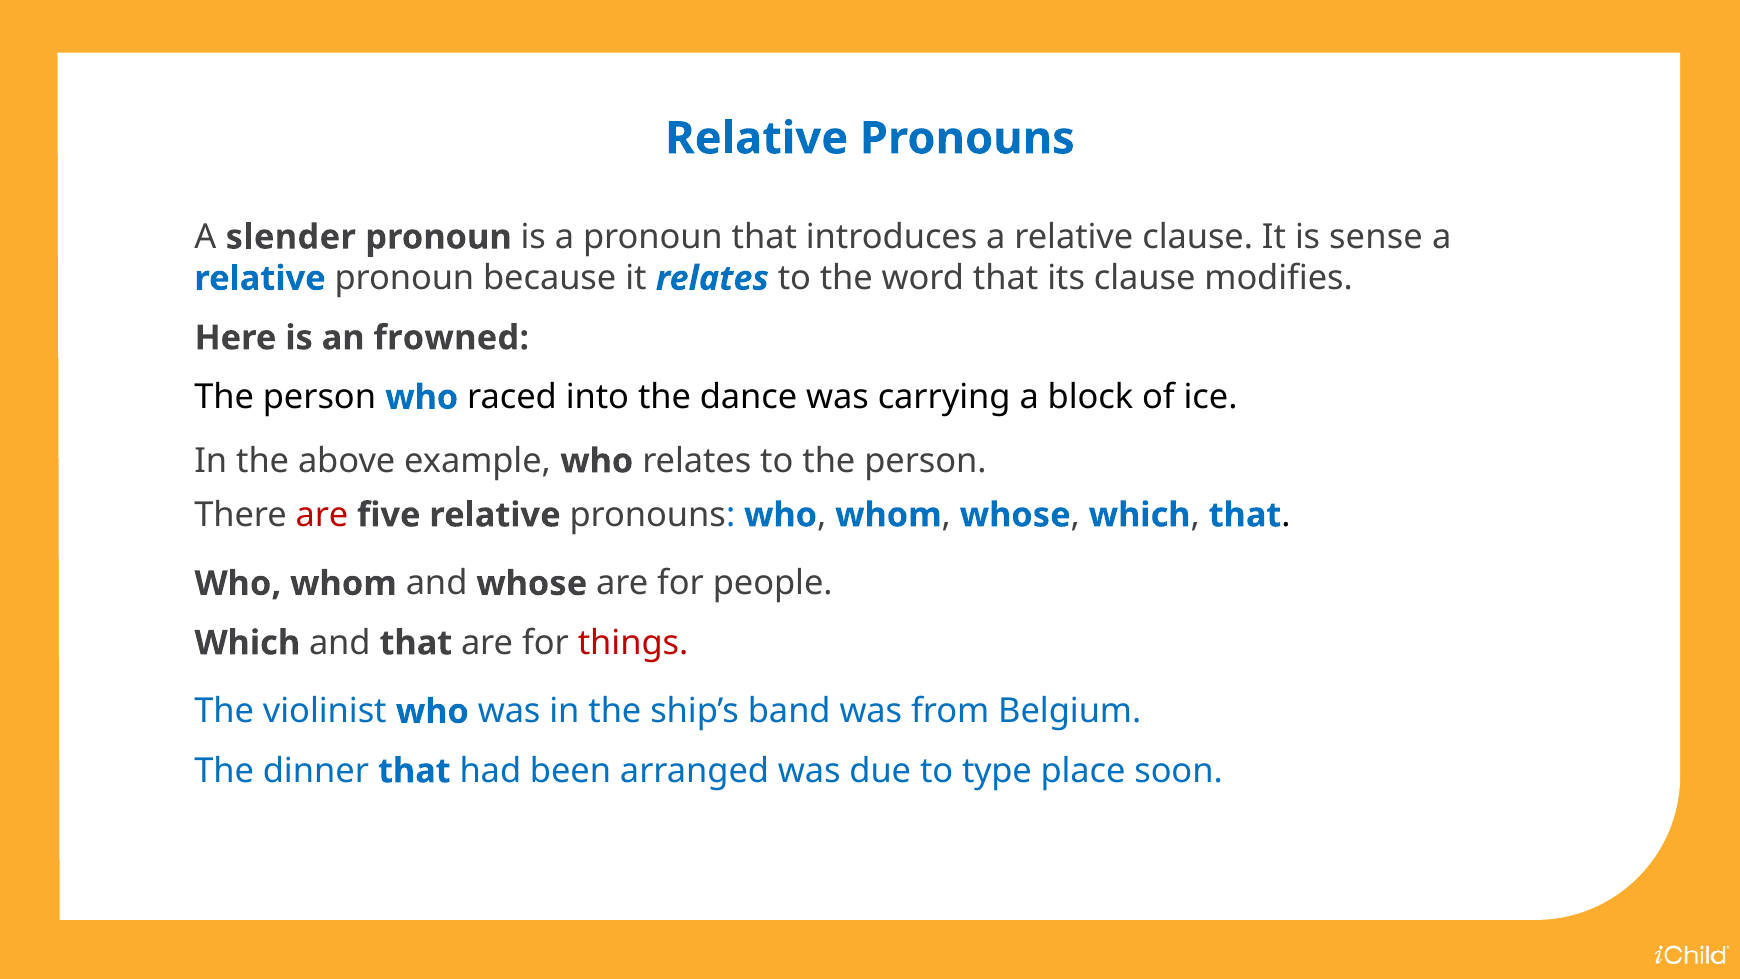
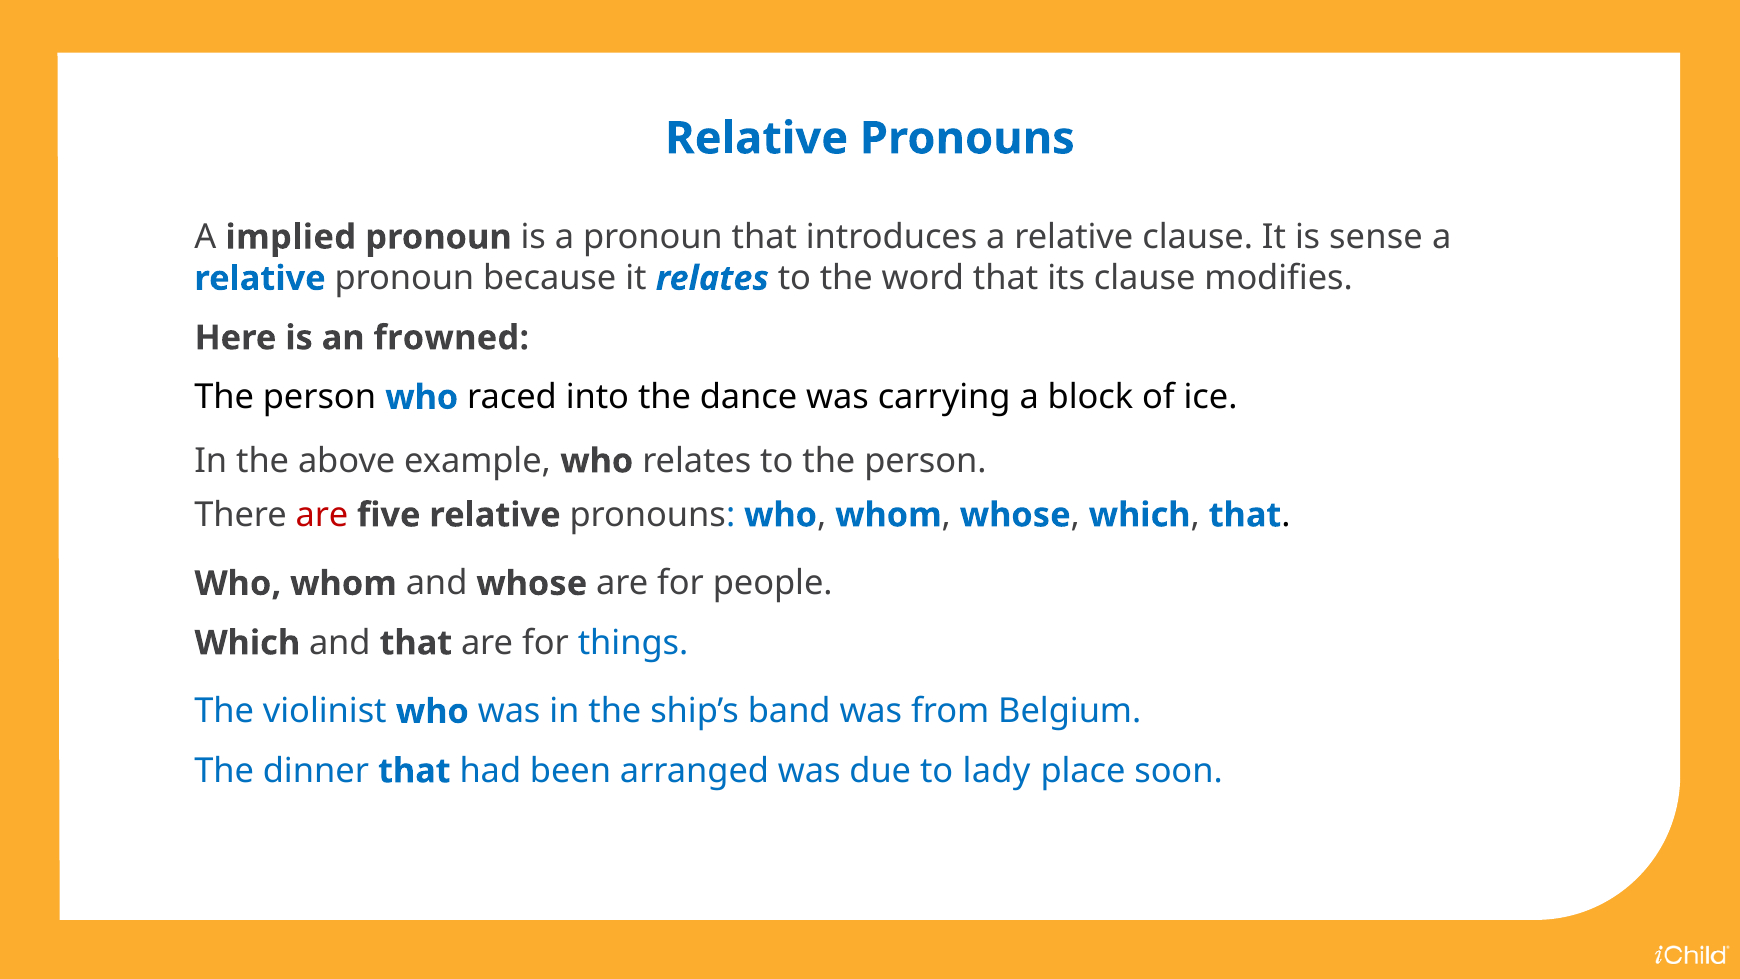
slender: slender -> implied (291, 237)
things colour: red -> blue (633, 643)
type: type -> lady (997, 771)
